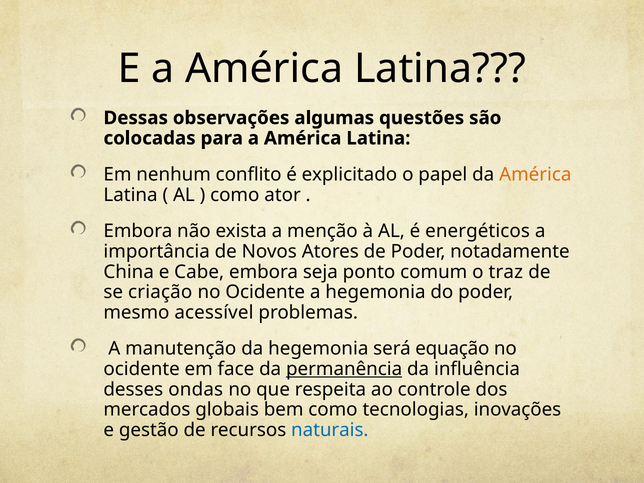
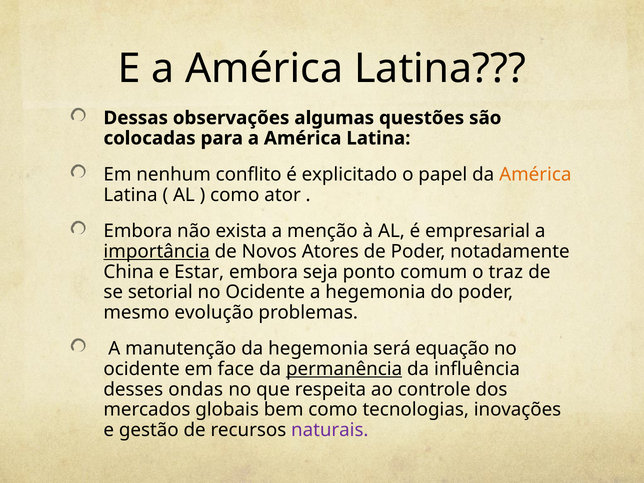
energéticos: energéticos -> empresarial (478, 231)
importância underline: none -> present (157, 252)
Cabe: Cabe -> Estar (199, 272)
criação: criação -> setorial (160, 292)
acessível: acessível -> evolução (214, 312)
naturais colour: blue -> purple (330, 430)
